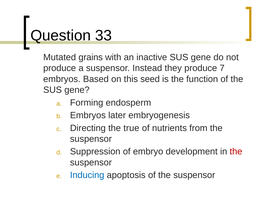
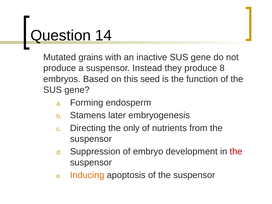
33: 33 -> 14 (103, 36)
7: 7 -> 8 (222, 68)
Embryos: Embryos -> Stamens (88, 115)
true: true -> only (131, 128)
Inducing colour: blue -> orange (87, 175)
